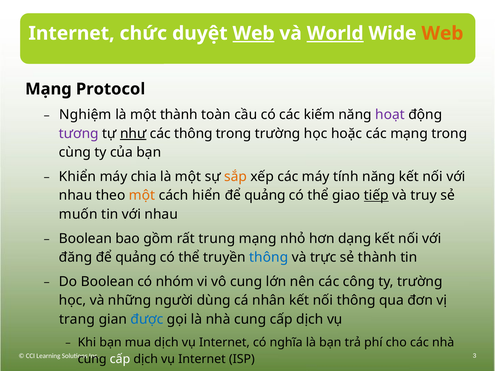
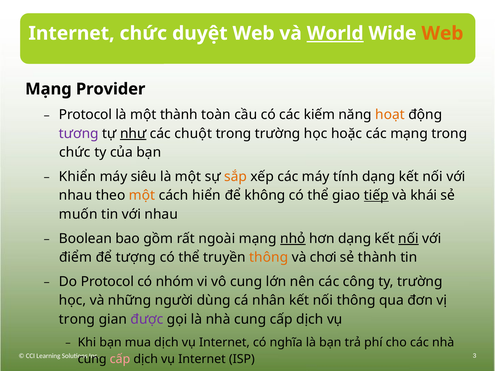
Web underline: present -> none (254, 33)
Protocol: Protocol -> Provider (111, 89)
Nghiệm: Nghiệm -> Protocol (85, 115)
hoạt colour: purple -> orange (390, 115)
các thông: thông -> chuột (193, 134)
cùng: cùng -> chức (75, 152)
chia: chia -> siêu (144, 177)
tính năng: năng -> dạng (379, 177)
quảng: quảng -> không (265, 196)
truy: truy -> khái (424, 196)
trung: trung -> ngoài (217, 239)
nhỏ underline: none -> present (293, 239)
nối underline: none -> present (408, 239)
đăng: đăng -> điểm (76, 257)
quảng: quảng -> tượng (136, 257)
thông colour: blue -> orange (269, 257)
trực: trực -> chơi (323, 257)
Do Boolean: Boolean -> Protocol (107, 282)
trang: trang -> trong (77, 319)
được colour: blue -> purple (147, 319)
cấp colour: white -> pink (120, 359)
